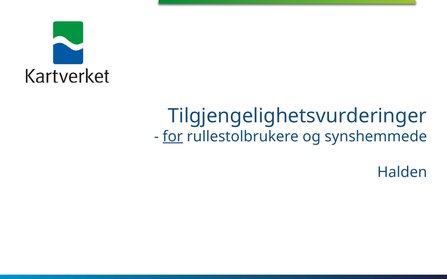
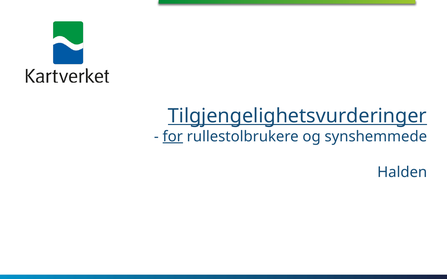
Tilgjengelighetsvurderinger underline: none -> present (297, 116)
